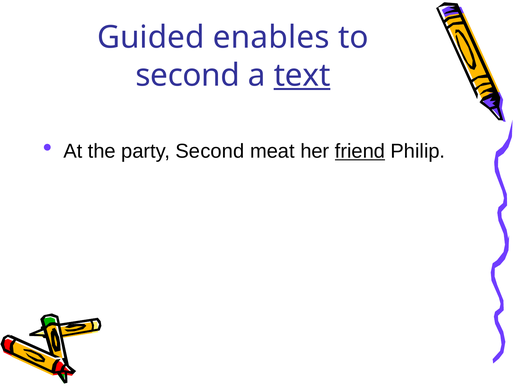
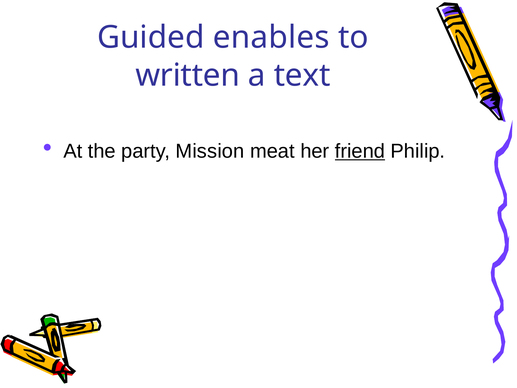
second: second -> written (188, 75)
text underline: present -> none (302, 75)
party Second: Second -> Mission (210, 151)
